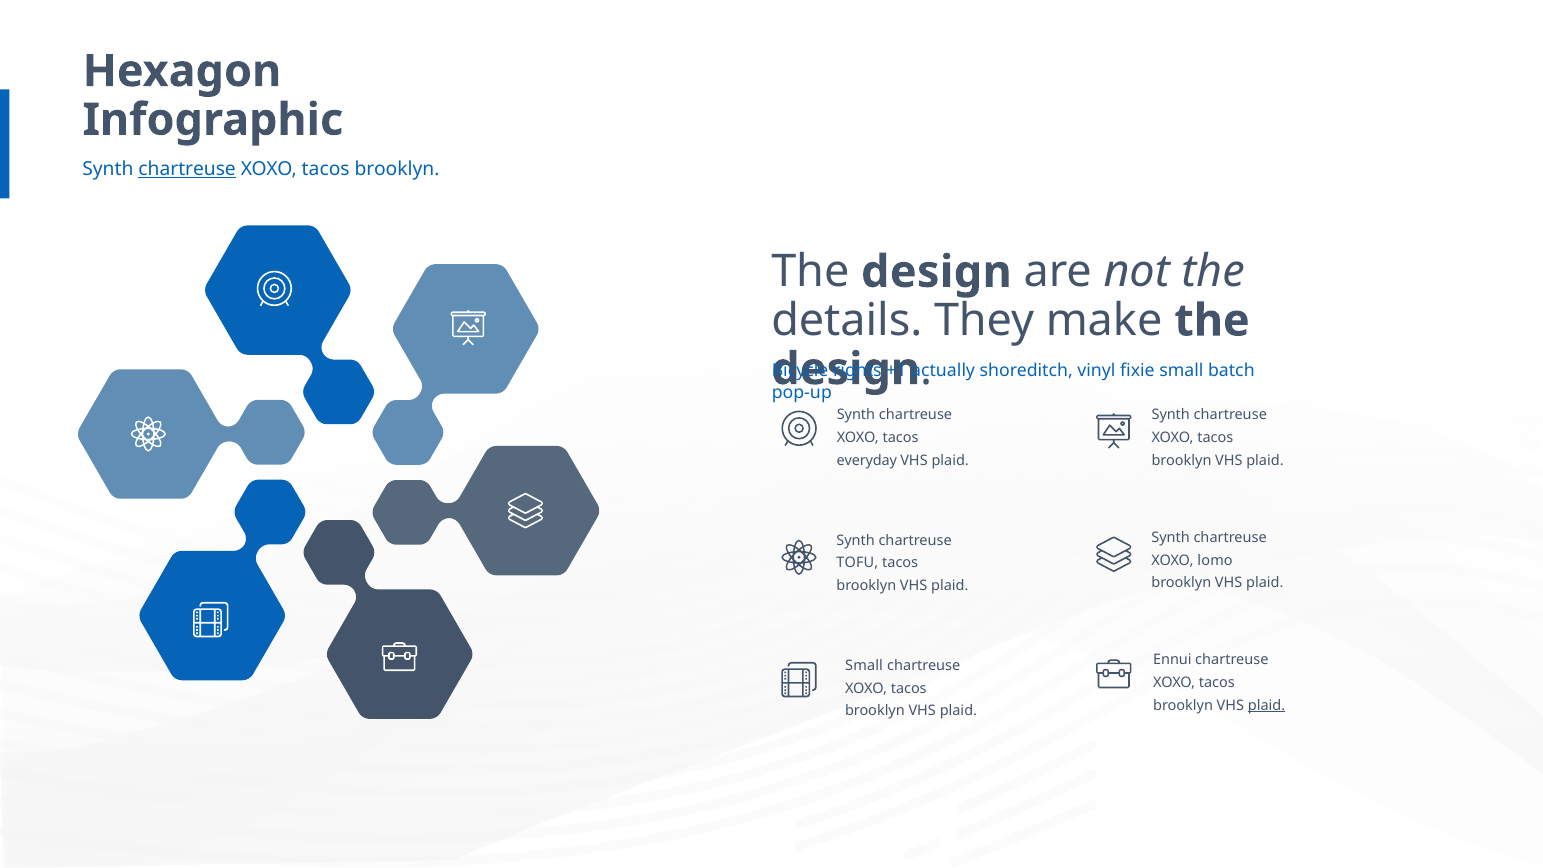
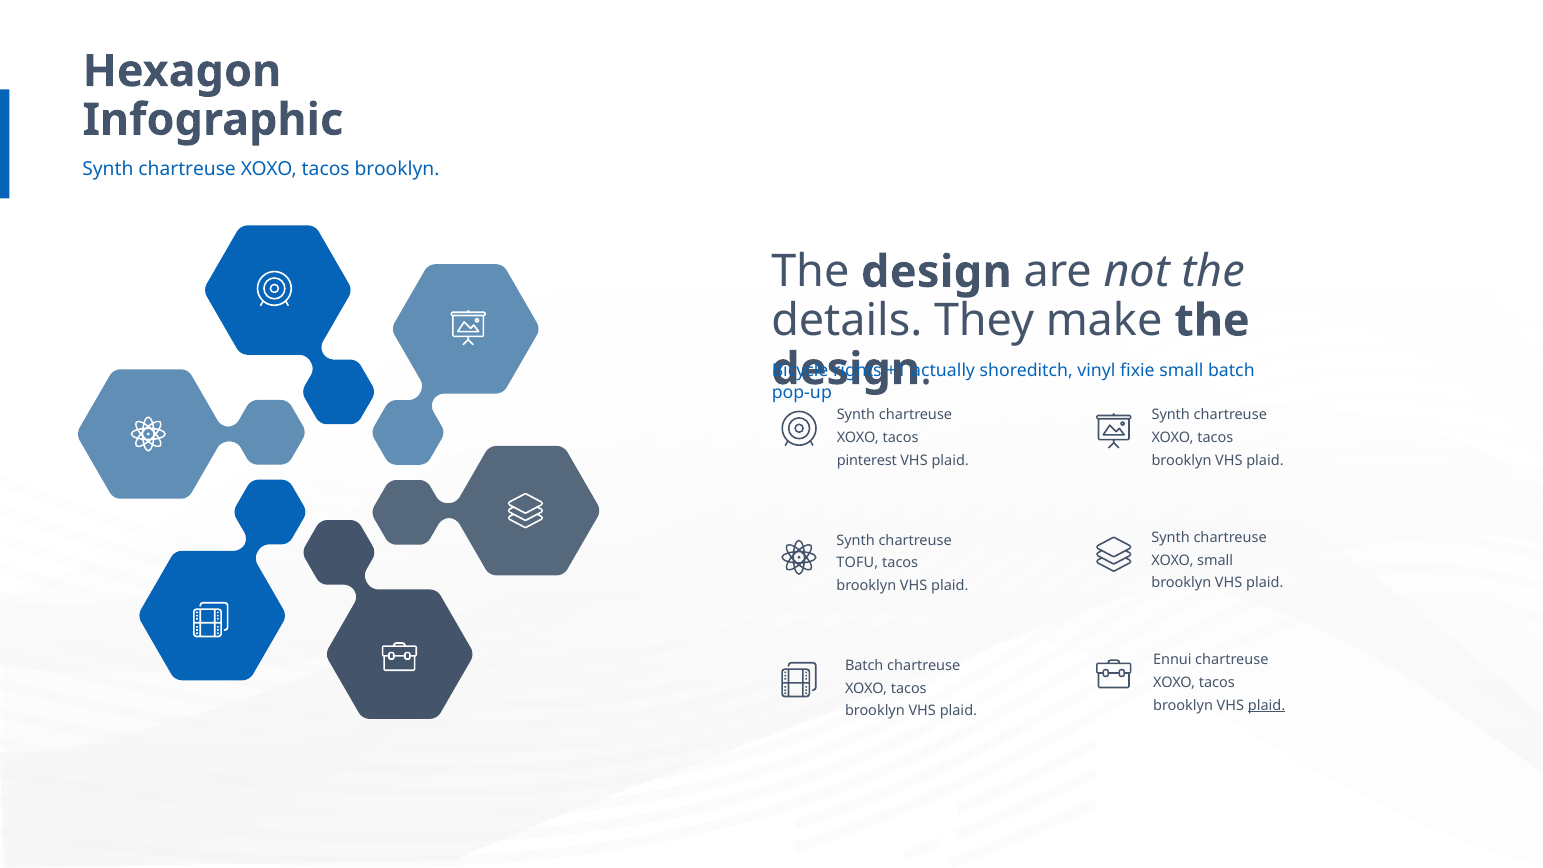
chartreuse underline: present -> none (187, 169)
everyday: everyday -> pinterest (867, 460)
XOXO lomo: lomo -> small (1215, 560)
Small: Small -> Batch (864, 666)
